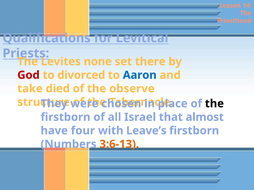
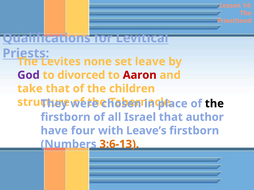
there: there -> leave (150, 62)
God colour: red -> purple (29, 75)
Aaron colour: blue -> red (140, 75)
take died: died -> that (58, 89)
observe: observe -> children (132, 89)
almost: almost -> author (205, 117)
